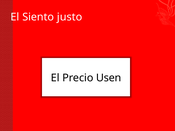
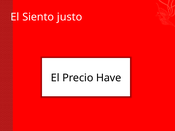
Usen: Usen -> Have (109, 78)
